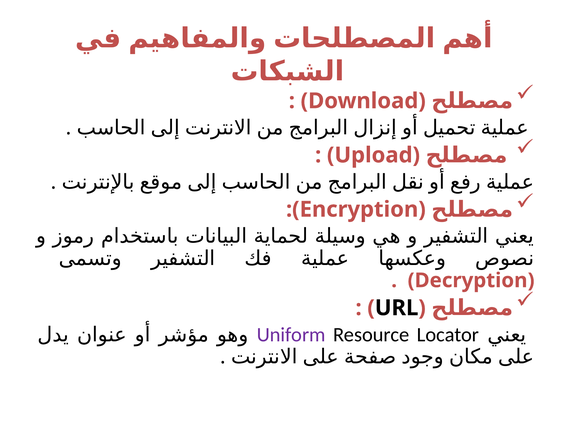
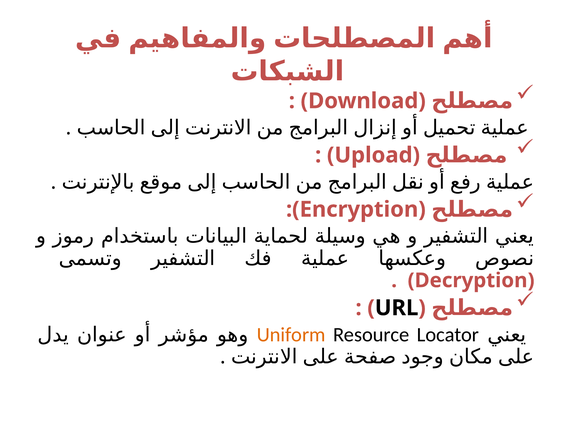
Uniform colour: purple -> orange (291, 335)
